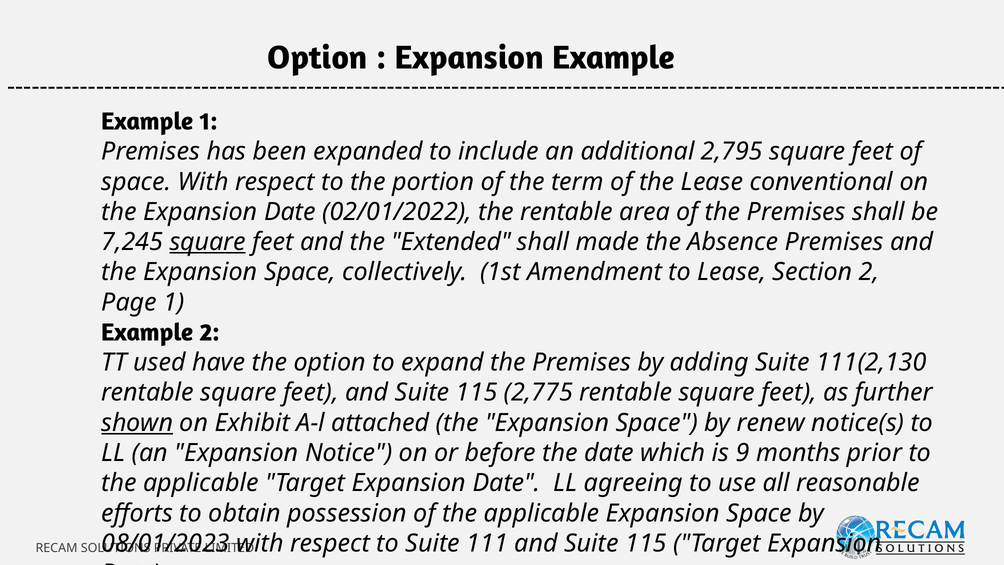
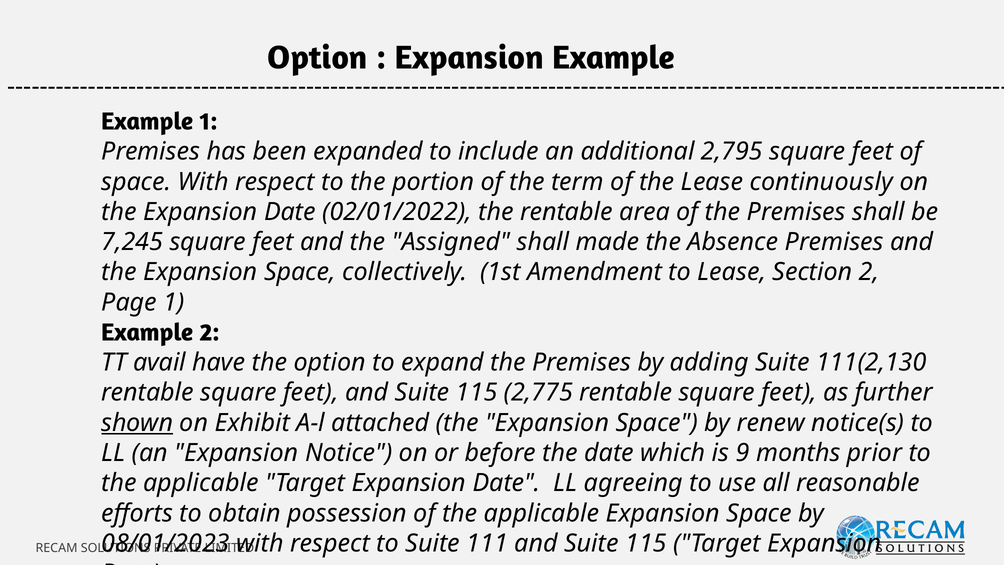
conventional: conventional -> continuously (821, 182)
square underline: present -> none (208, 242)
Extended: Extended -> Assigned (451, 242)
used: used -> avail (160, 362)
